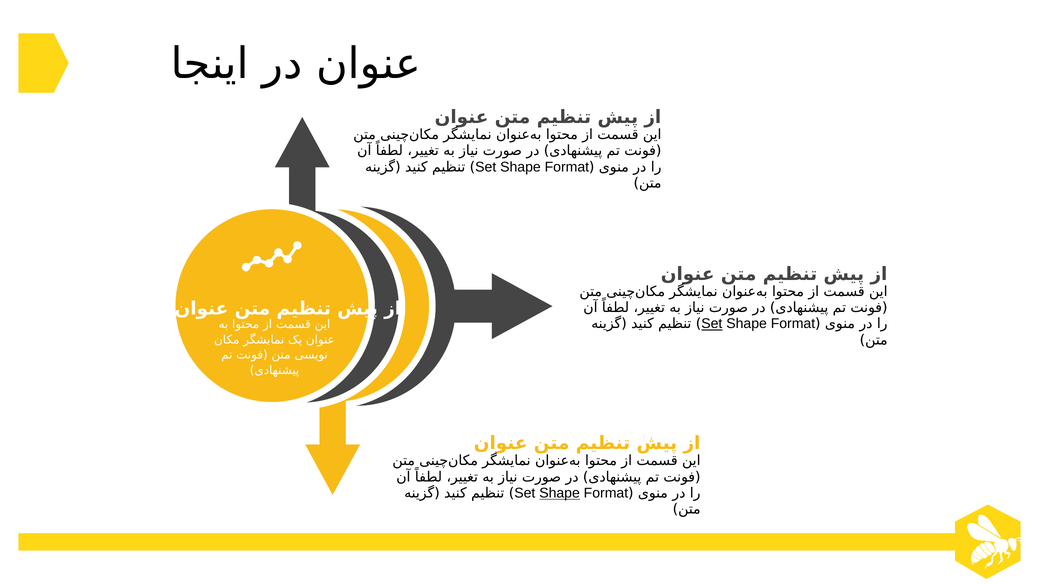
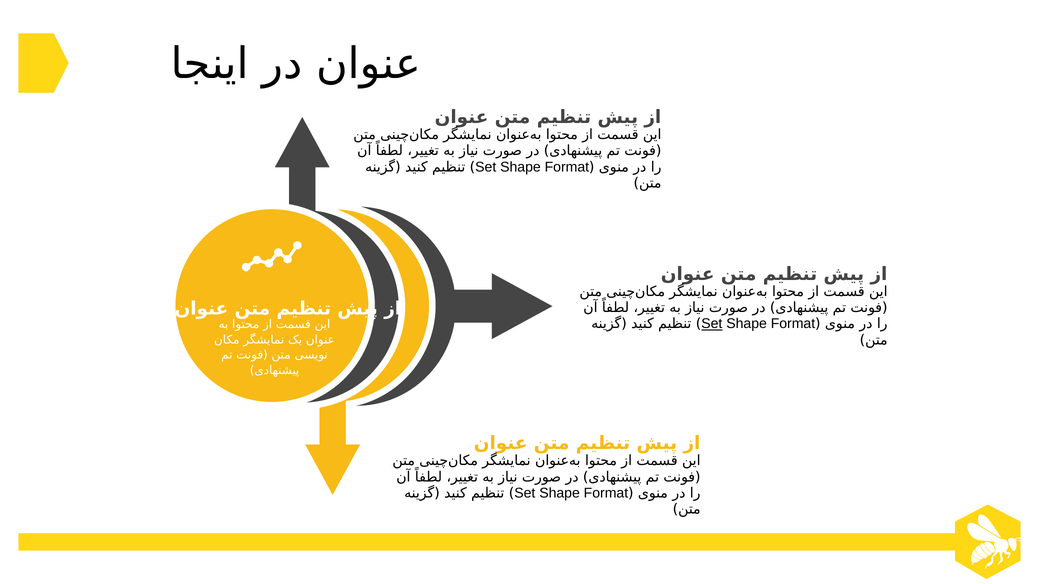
Shape underline: present -> none (560, 494)
